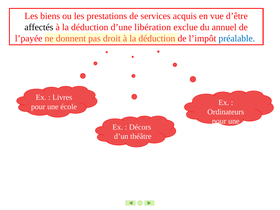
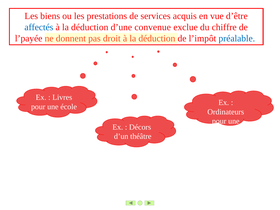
affectés colour: black -> blue (39, 27)
libération: libération -> convenue (153, 27)
annuel: annuel -> chiffre (224, 27)
